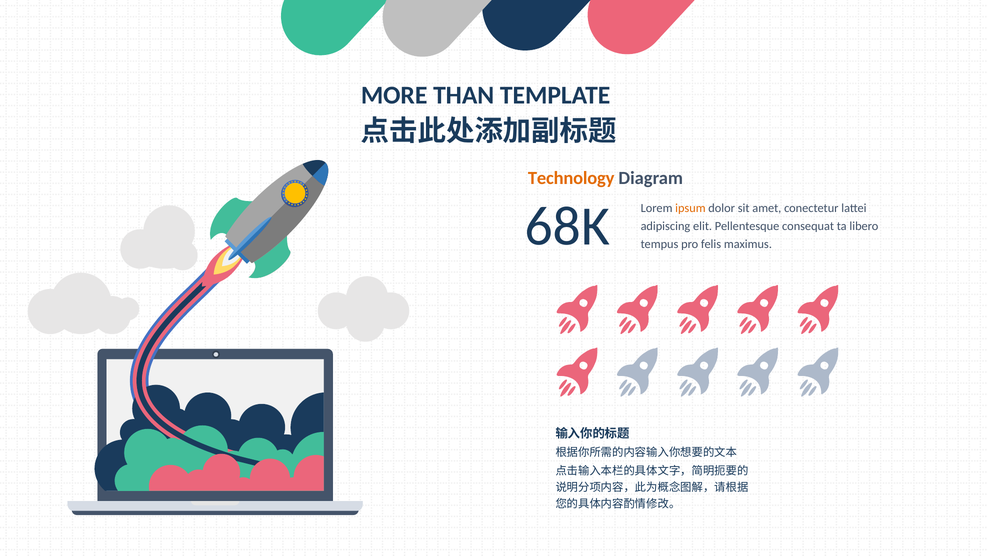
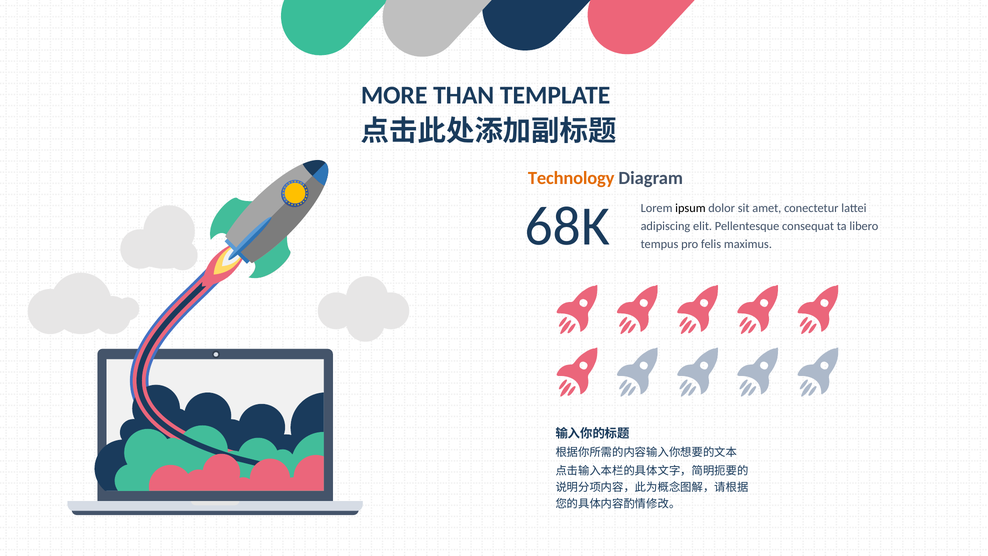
ipsum colour: orange -> black (690, 208)
